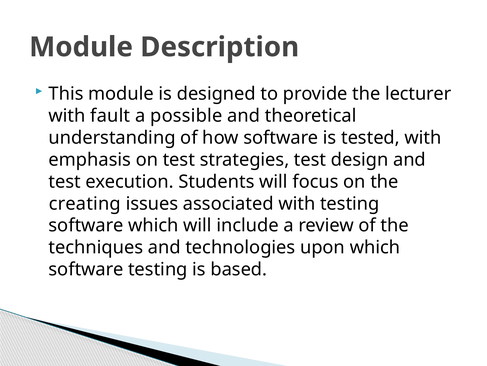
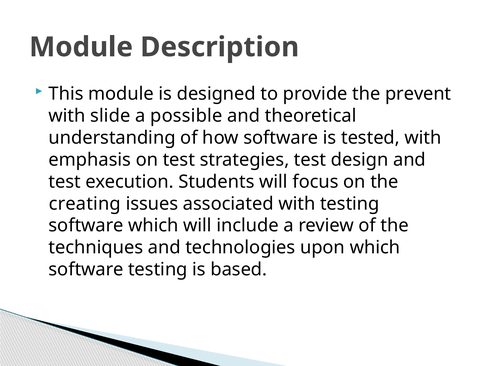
lecturer: lecturer -> prevent (418, 94)
fault: fault -> slide (110, 115)
